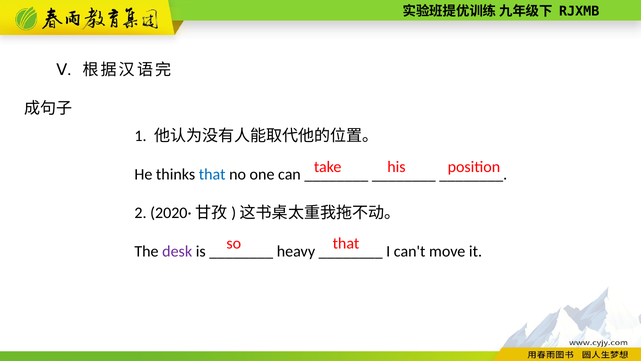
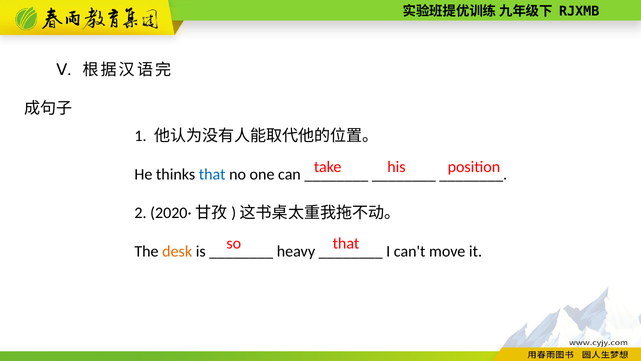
desk colour: purple -> orange (177, 251)
